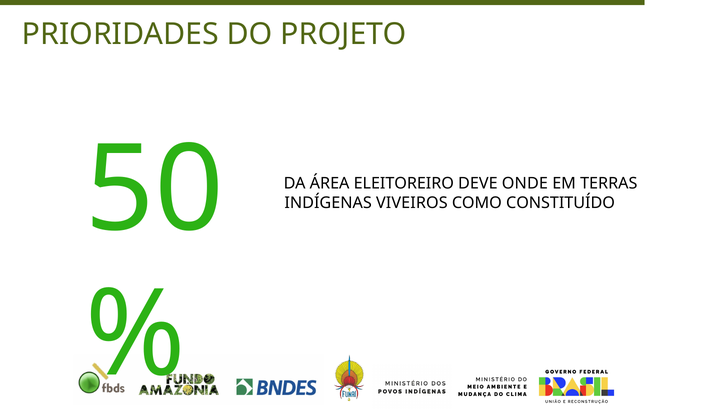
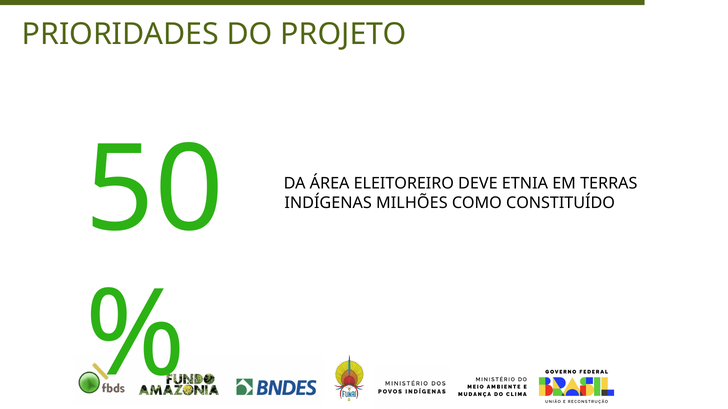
ONDE: ONDE -> ETNIA (525, 184)
VIVEIROS: VIVEIROS -> MILHÕES (412, 203)
